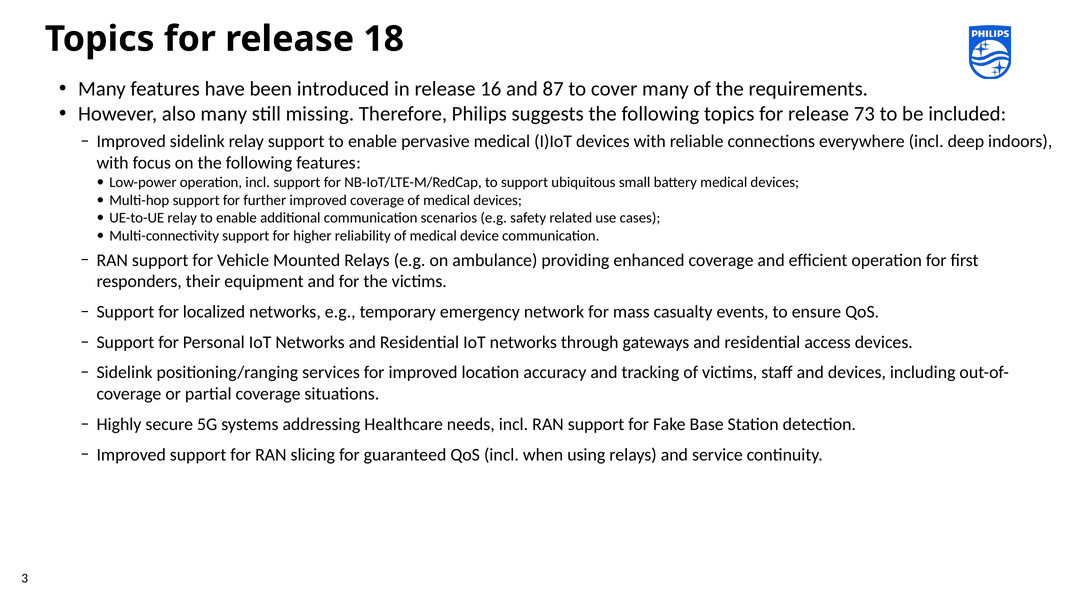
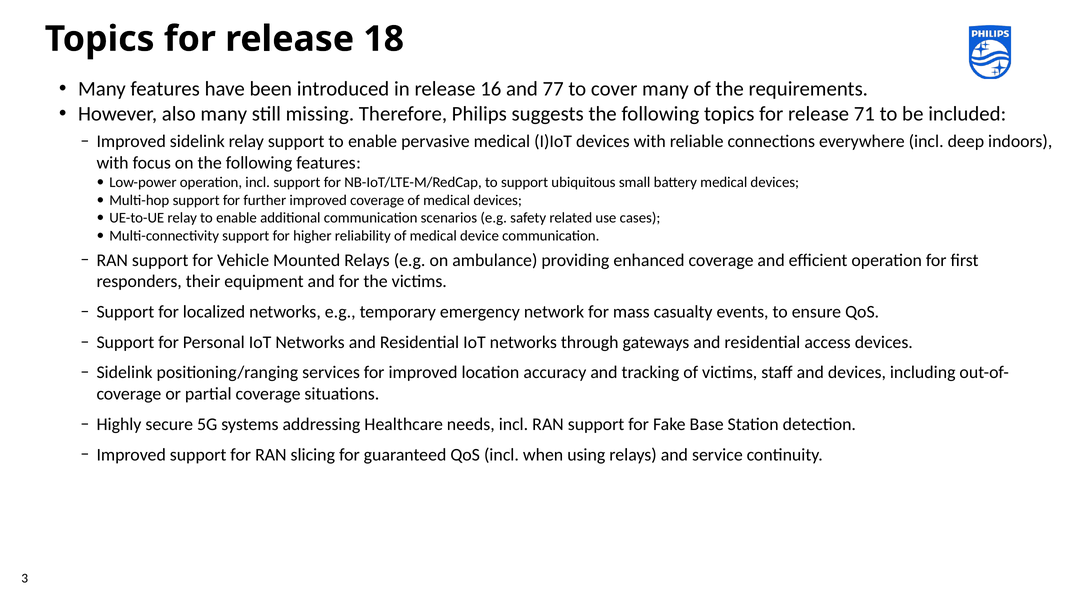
87: 87 -> 77 (553, 89)
73: 73 -> 71 (864, 114)
